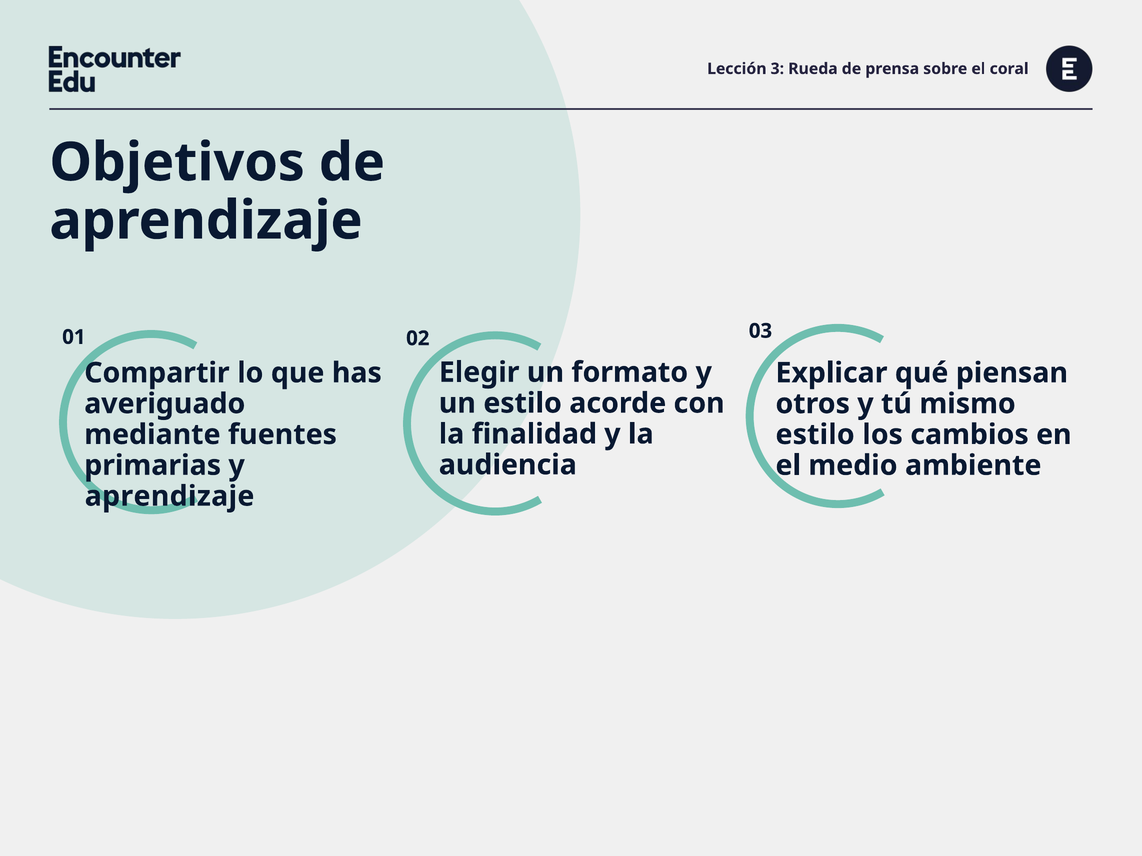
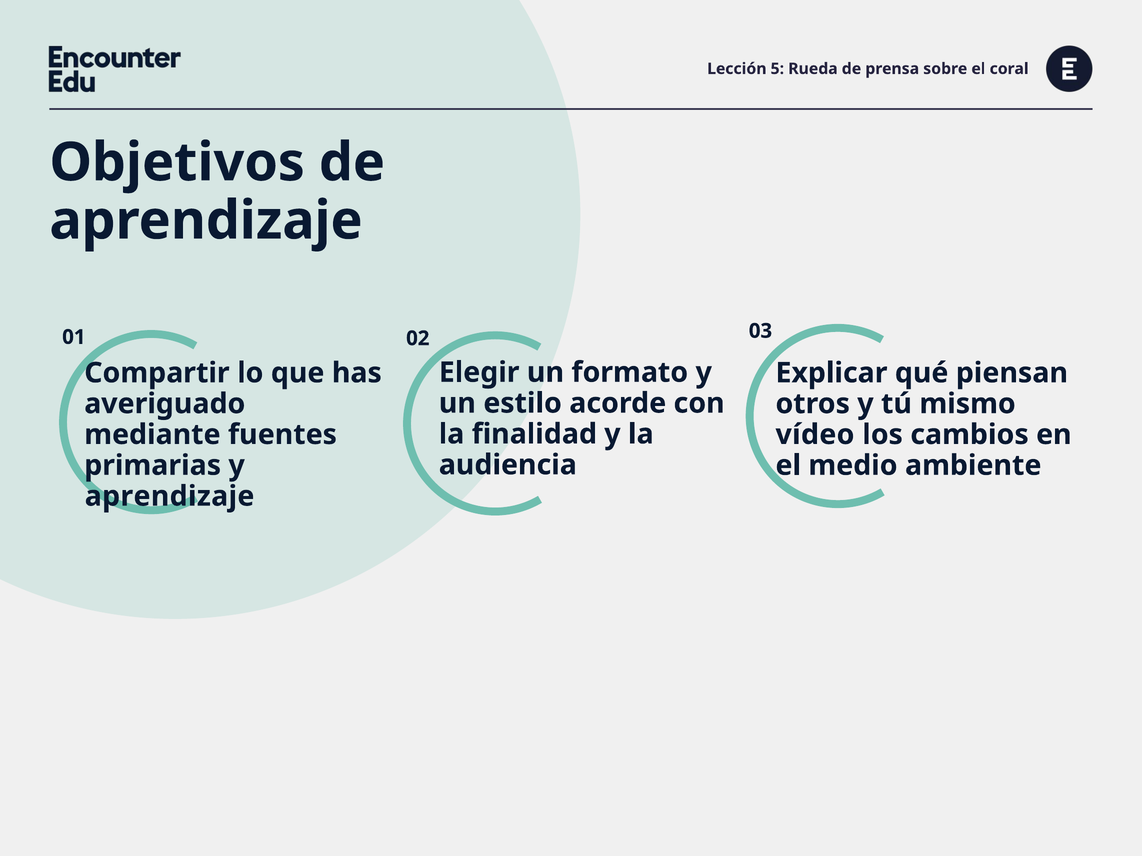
3: 3 -> 5 (777, 69)
estilo: estilo -> vídeo (815, 435)
